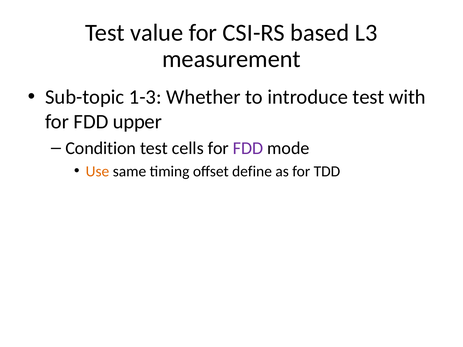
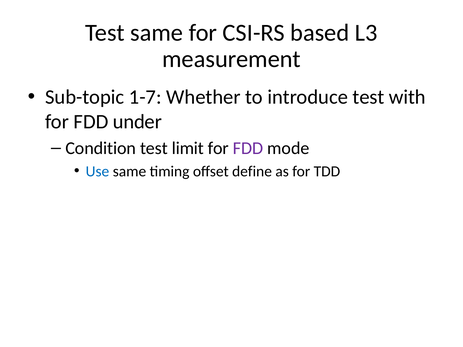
Test value: value -> same (157, 33)
1-3: 1-3 -> 1-7 (145, 97)
upper: upper -> under (137, 122)
cells: cells -> limit (188, 148)
Use colour: orange -> blue (97, 171)
